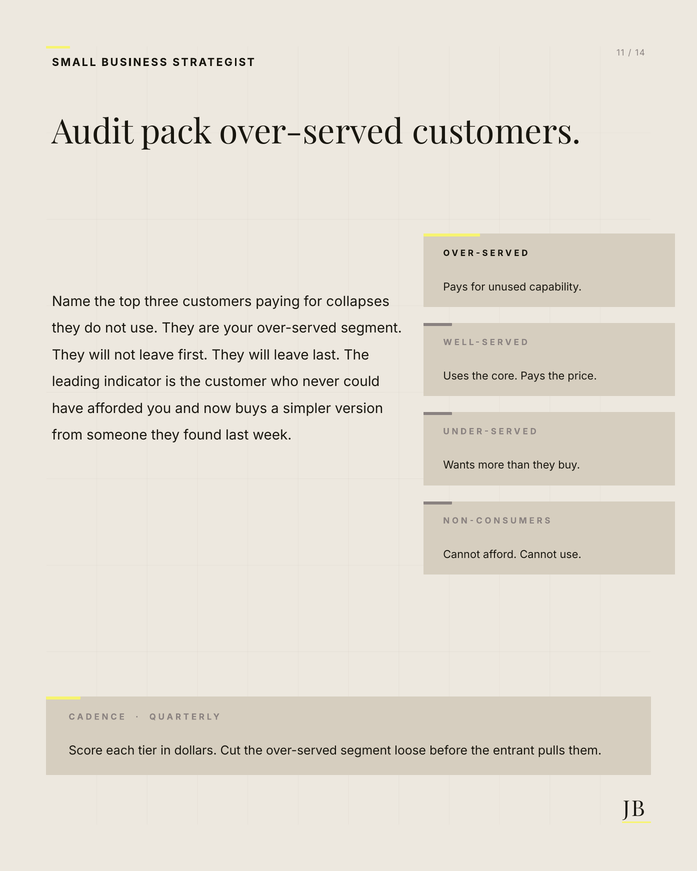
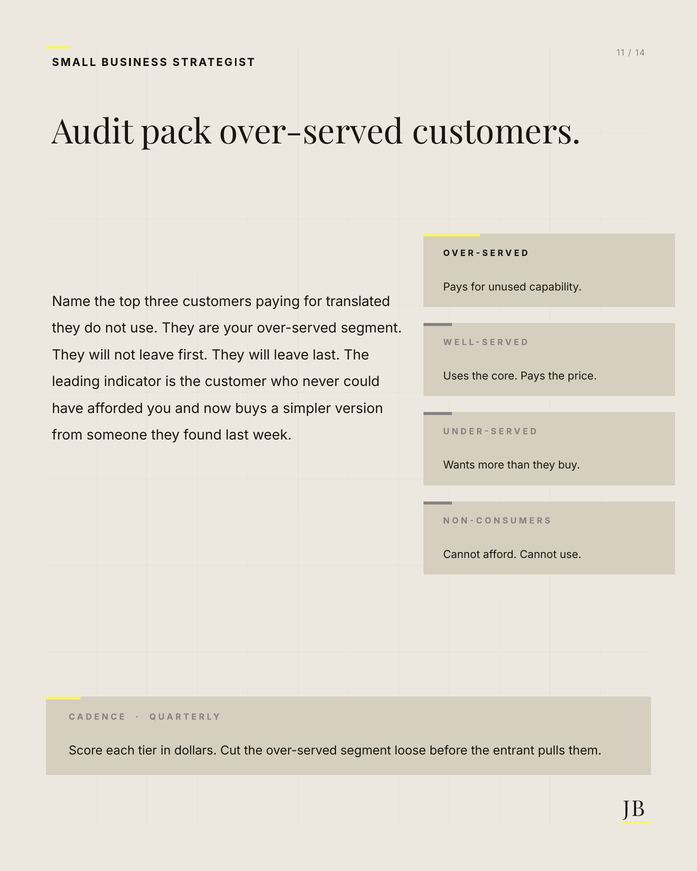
collapses: collapses -> translated (358, 302)
